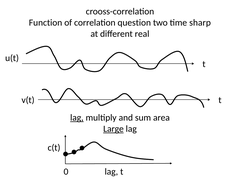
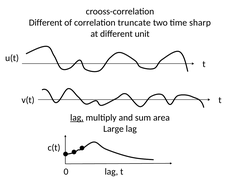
Function: Function -> Different (46, 23)
question: question -> truncate (134, 23)
real: real -> unit (142, 34)
Large underline: present -> none (113, 129)
